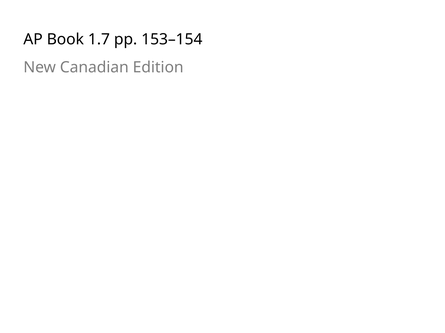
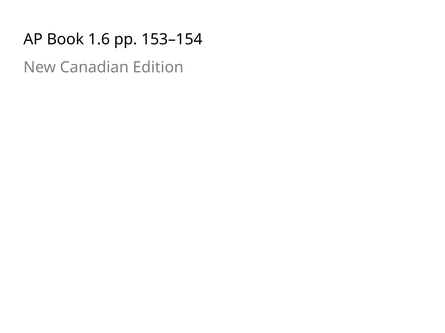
1.7: 1.7 -> 1.6 (99, 40)
